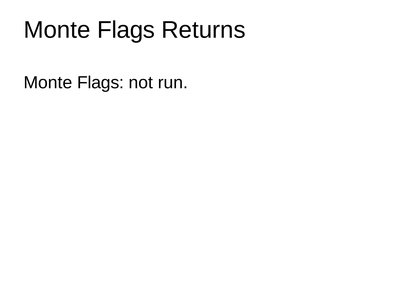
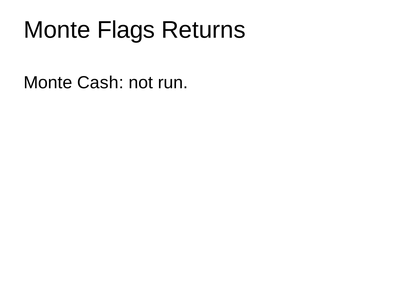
Flags: Flags -> Cash (100, 83)
